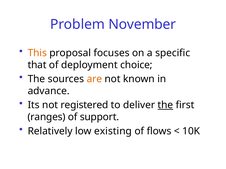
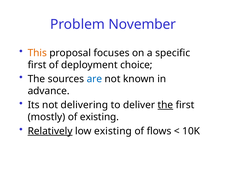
that: that -> first (37, 65)
are colour: orange -> blue (94, 79)
registered: registered -> delivering (84, 105)
ranges: ranges -> mostly (46, 117)
of support: support -> existing (99, 117)
Relatively underline: none -> present (50, 131)
